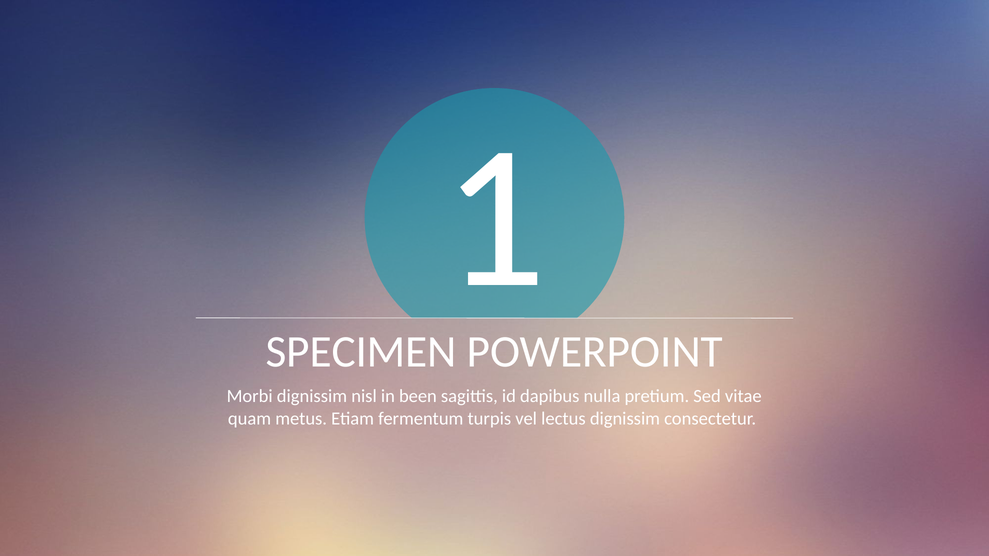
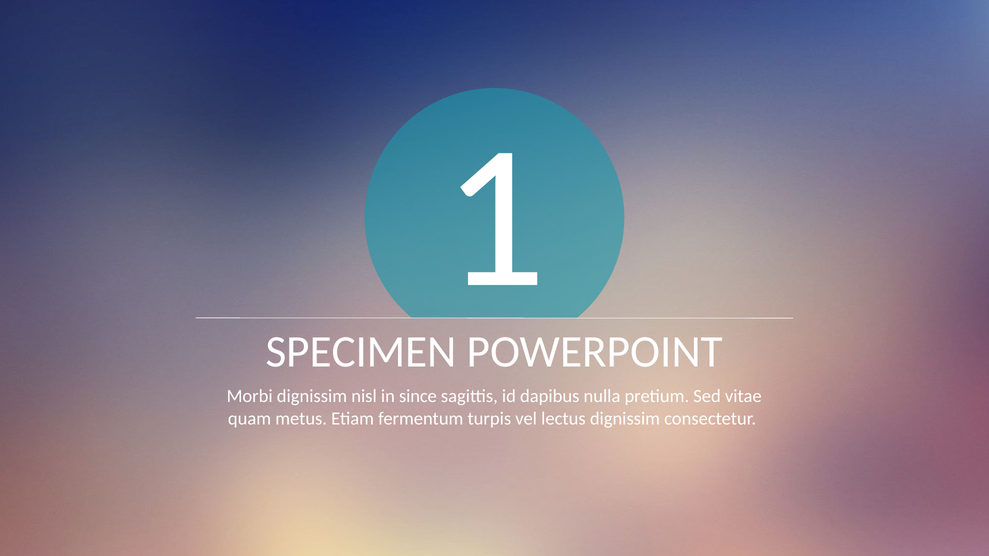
been: been -> since (418, 397)
